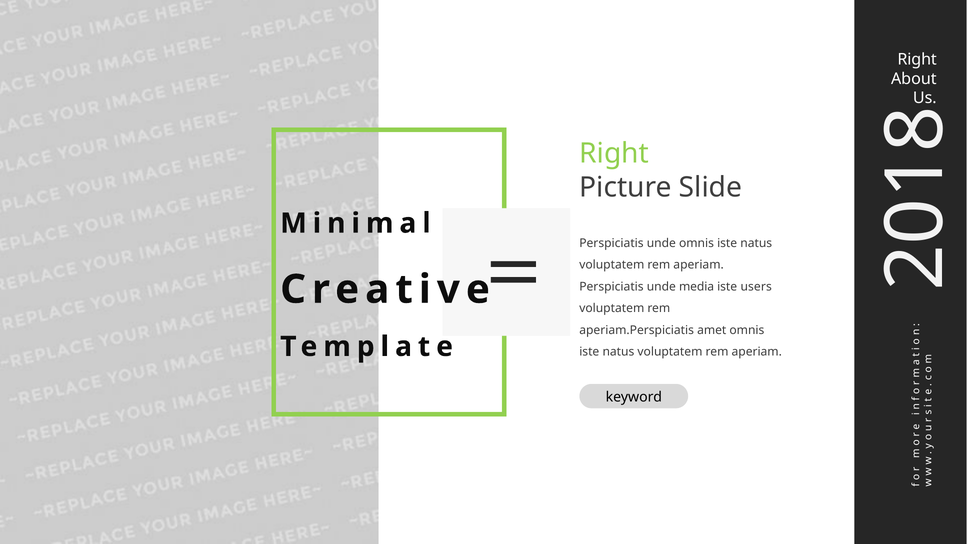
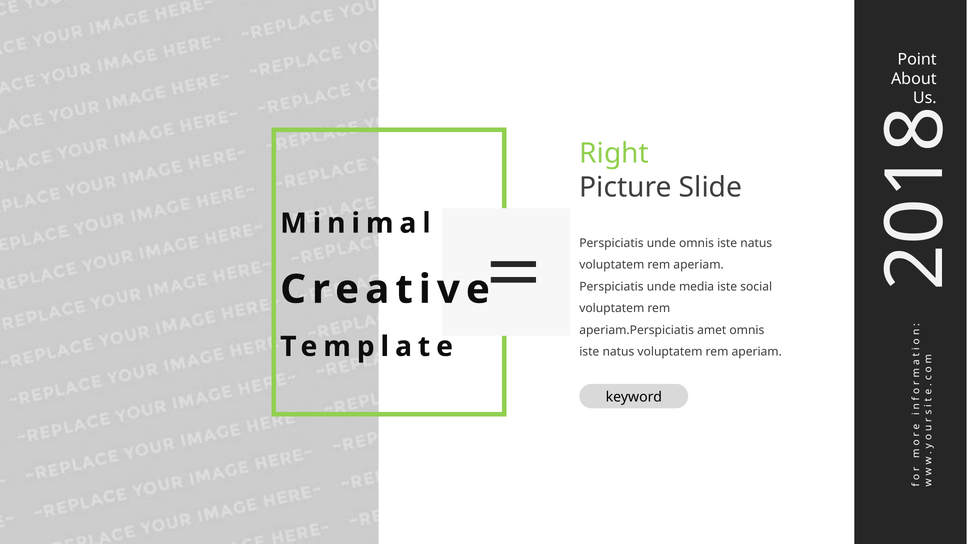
Right: Right -> Point (917, 59)
users: users -> social (756, 287)
